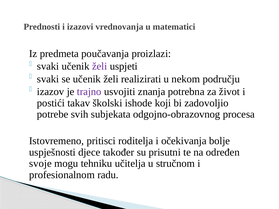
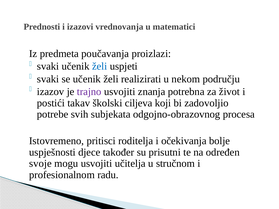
želi colour: purple -> blue (100, 66)
ishode: ishode -> ciljeva (139, 103)
mogu tehniku: tehniku -> usvojiti (97, 164)
